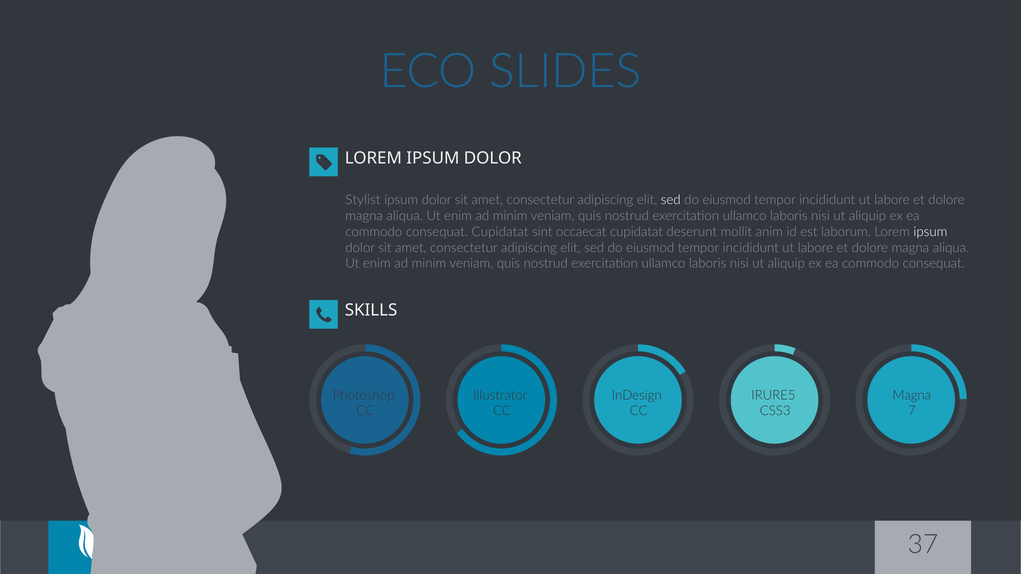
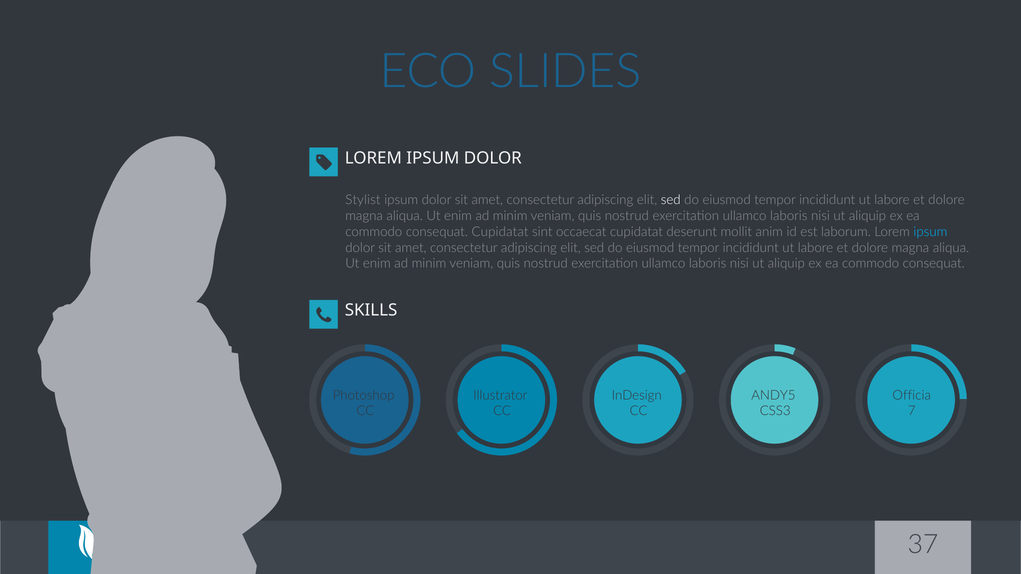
ipsum colour: white -> light blue (930, 232)
IRURE5: IRURE5 -> ANDY5 (773, 395)
Magna: Magna -> Officia (912, 395)
